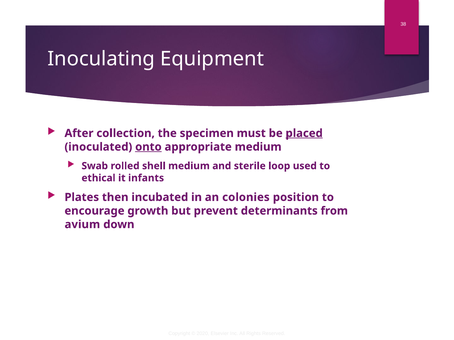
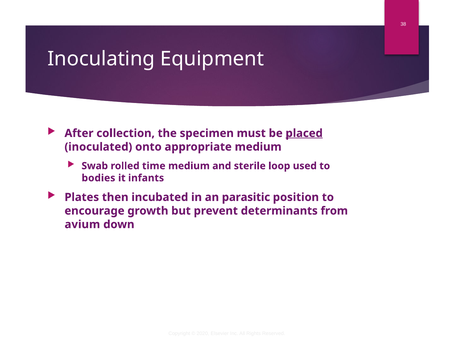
onto underline: present -> none (148, 147)
shell: shell -> time (154, 166)
ethical: ethical -> bodies (98, 178)
colonies: colonies -> parasitic (246, 198)
